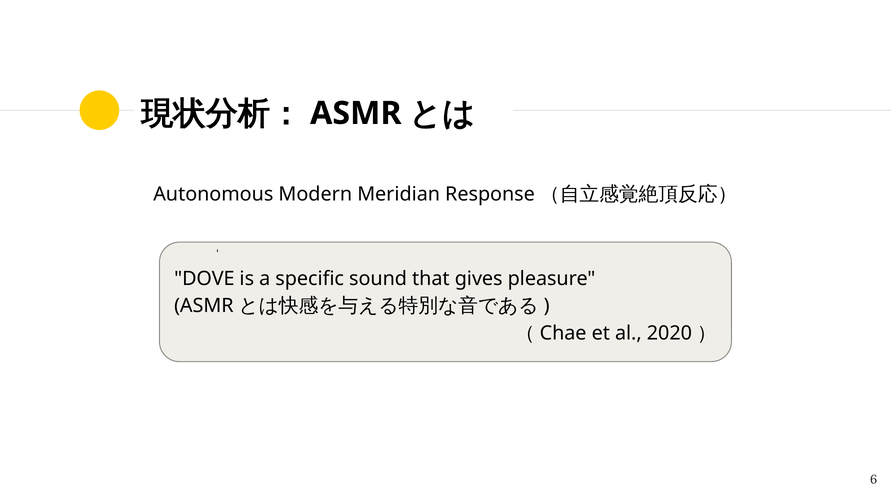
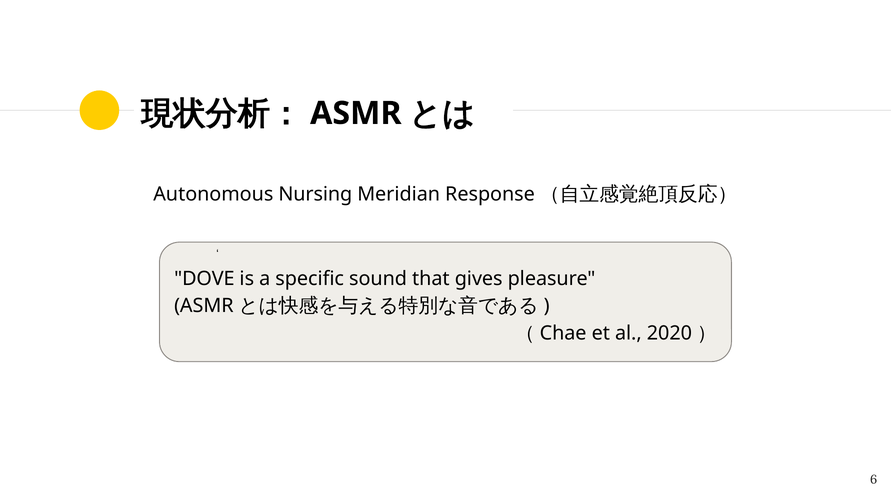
Modern: Modern -> Nursing (315, 194)
